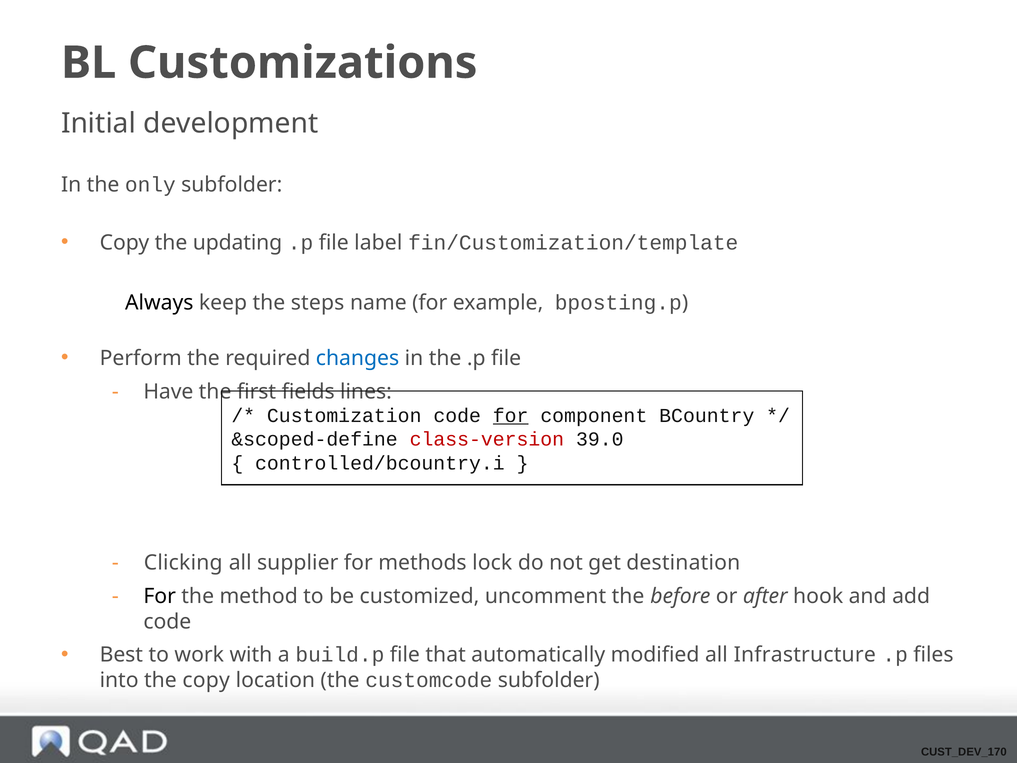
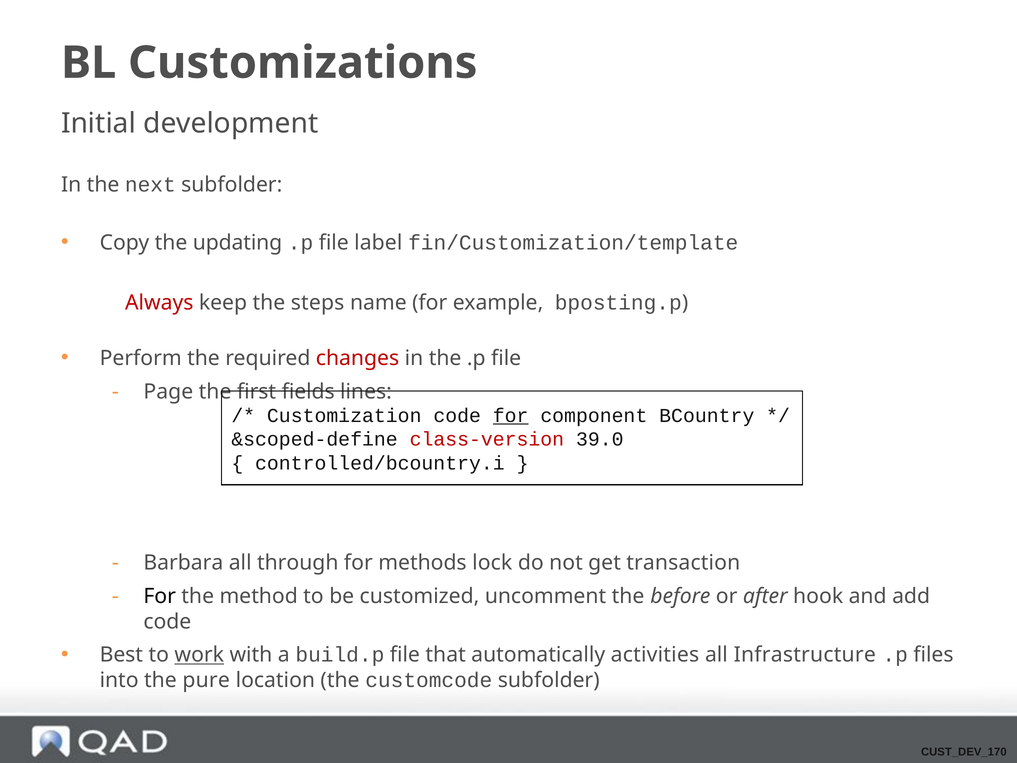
only: only -> next (150, 185)
Always colour: black -> red (159, 303)
changes colour: blue -> red (358, 358)
Have: Have -> Page (168, 392)
Clicking: Clicking -> Barbara (183, 562)
supplier: supplier -> through (298, 562)
destination: destination -> transaction (683, 562)
work underline: none -> present (199, 655)
modified: modified -> activities (655, 655)
the copy: copy -> pure (206, 680)
